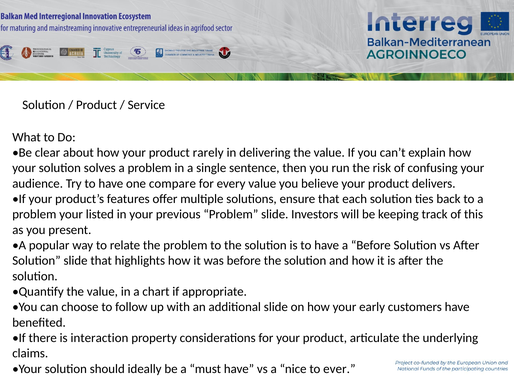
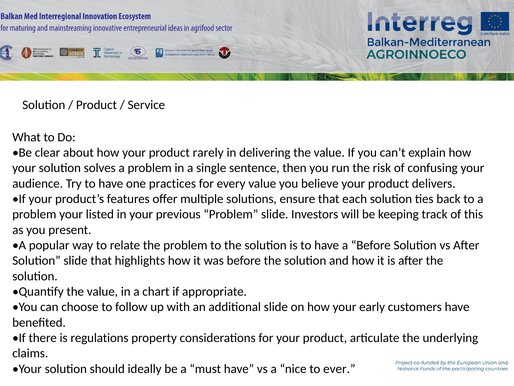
compare: compare -> practices (172, 183)
interaction: interaction -> regulations (99, 337)
